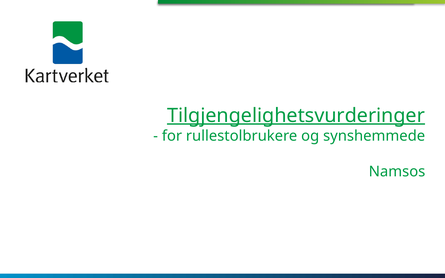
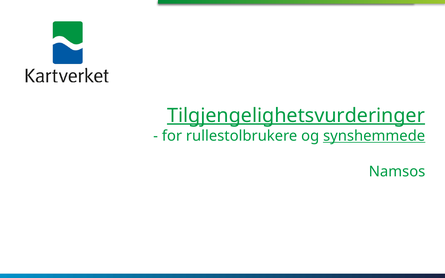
synshemmede underline: none -> present (374, 136)
